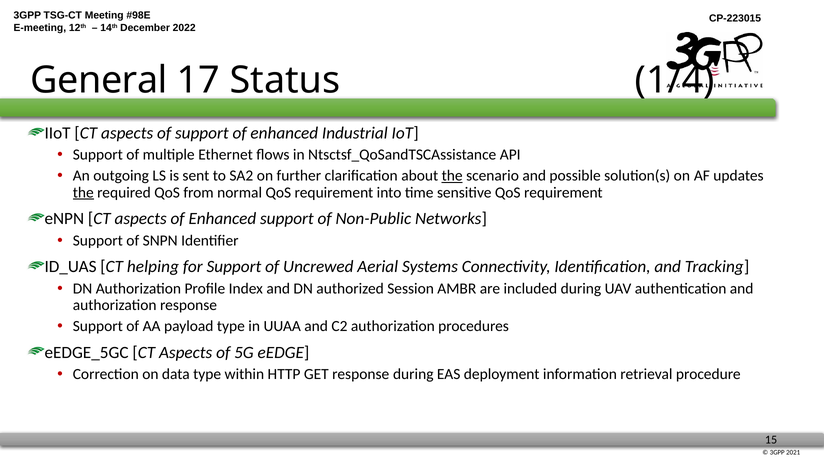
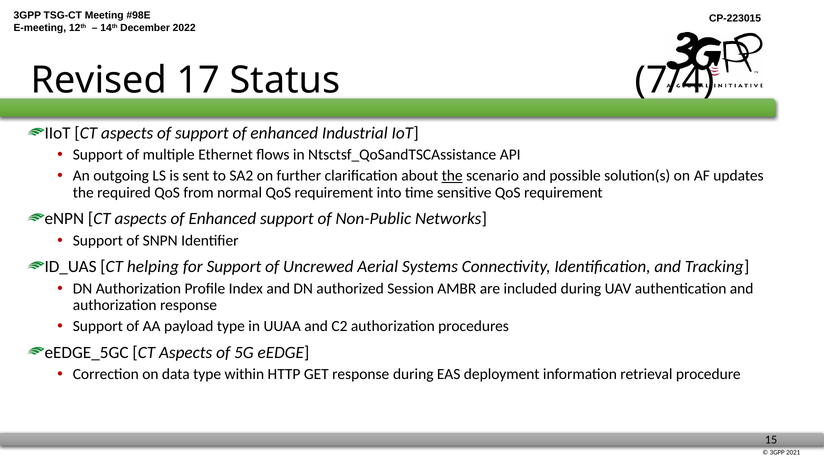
General: General -> Revised (99, 80)
1/4: 1/4 -> 7/4 (675, 80)
the underline: present -> none (83, 193)
